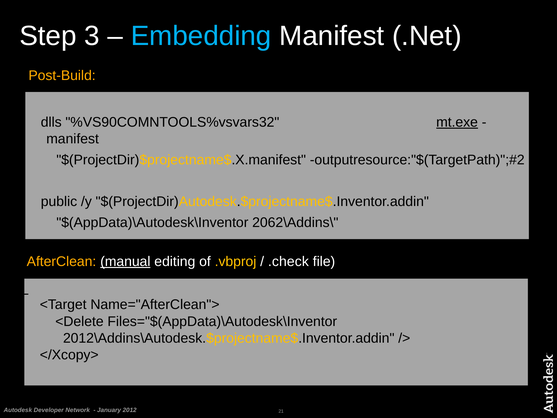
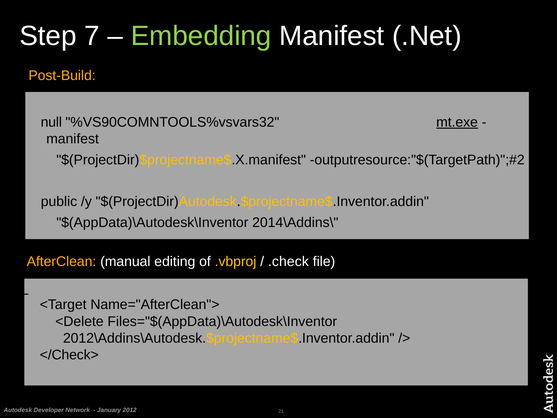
3: 3 -> 7 (92, 36)
Embedding colour: light blue -> light green (201, 36)
dlls: dlls -> null (51, 122)
2062\Addins\: 2062\Addins\ -> 2014\Addins\ (295, 222)
manual underline: present -> none (125, 261)
</Xcopy>: </Xcopy> -> </Check> (69, 355)
